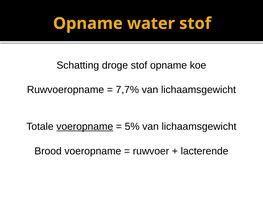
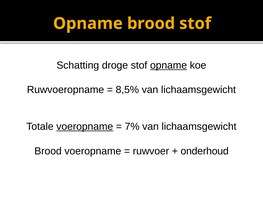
Opname water: water -> brood (151, 24)
opname underline: none -> present (169, 65)
7,7%: 7,7% -> 8,5% (127, 90)
5%: 5% -> 7% (132, 127)
lacterende: lacterende -> onderhoud (205, 151)
